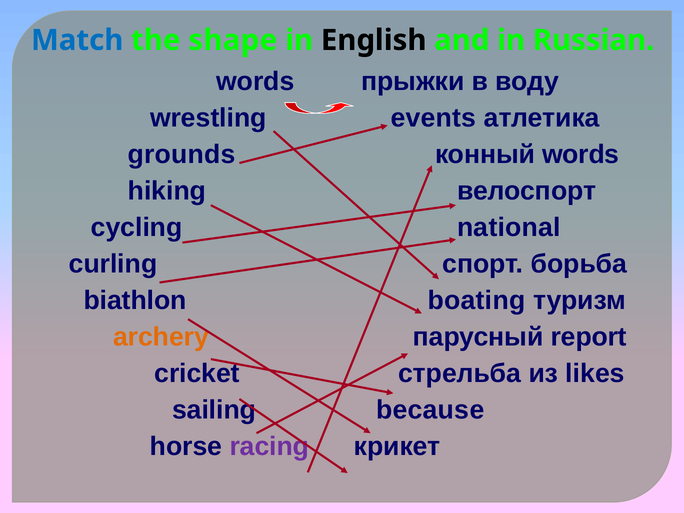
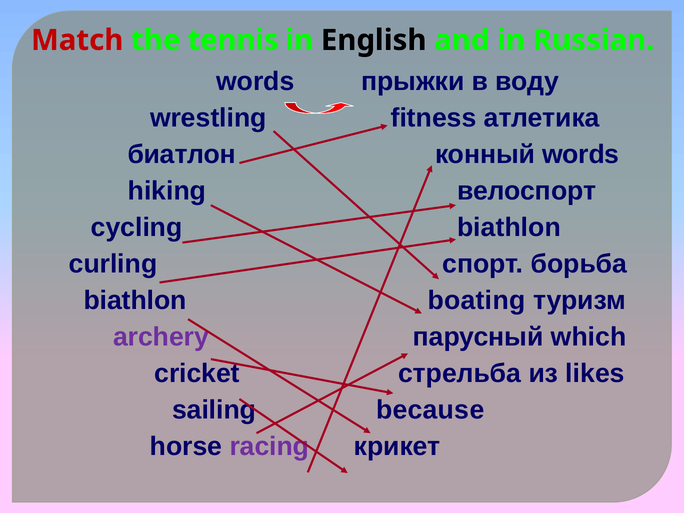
Match colour: blue -> red (77, 40)
shape: shape -> tennis (233, 40)
events: events -> fitness (434, 118)
grounds: grounds -> биатлон (182, 154)
cycling national: national -> biathlon (509, 227)
archery colour: orange -> purple (161, 337)
report: report -> which (589, 337)
